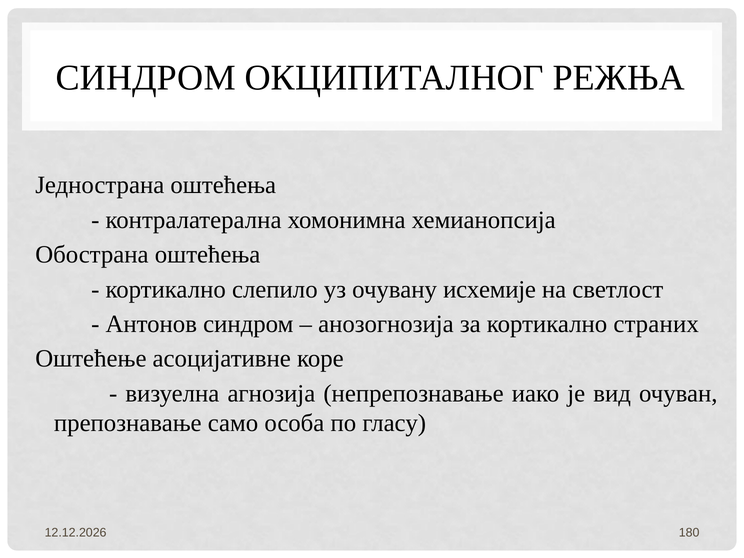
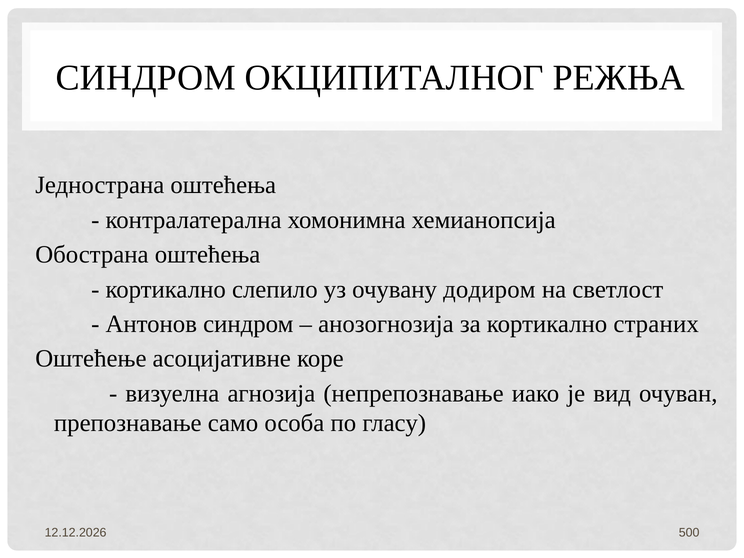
исхемије: исхемије -> додиром (489, 289)
180: 180 -> 500 (689, 533)
